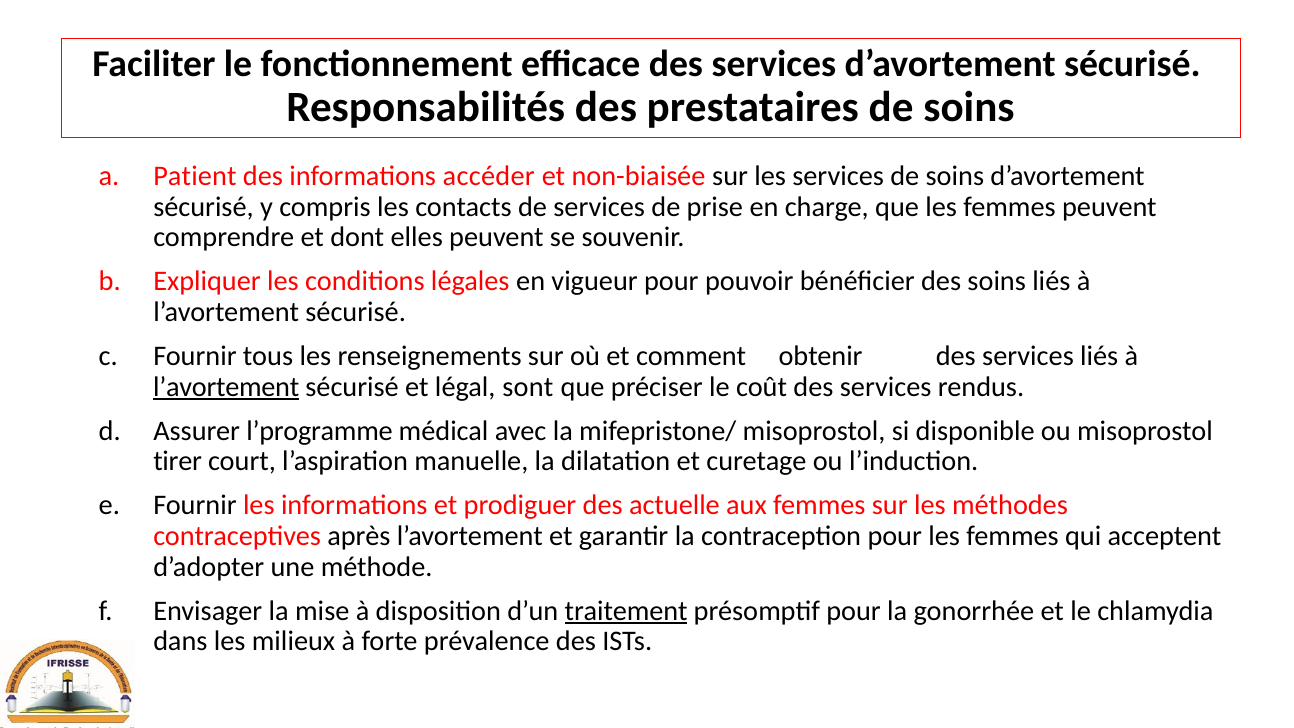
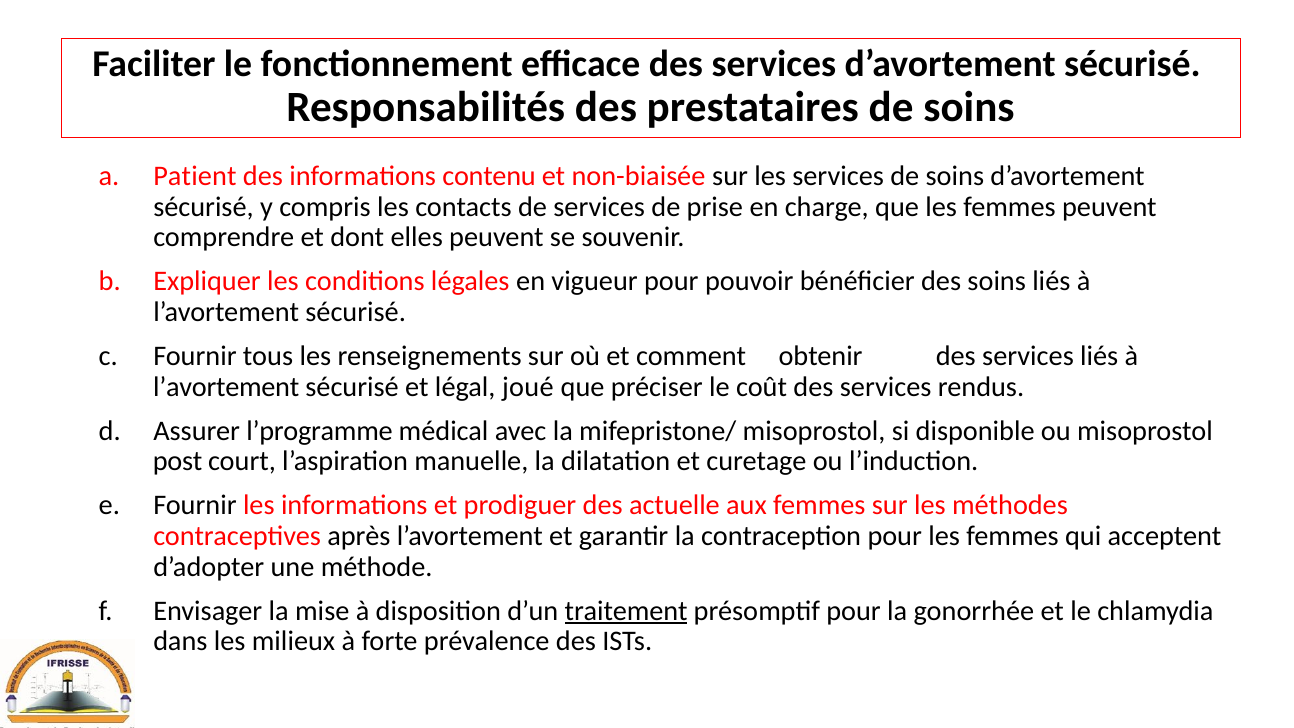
accéder: accéder -> contenu (489, 176)
l’avortement underline: present -> none (226, 387)
sont: sont -> joué (528, 387)
tirer: tirer -> post (178, 461)
